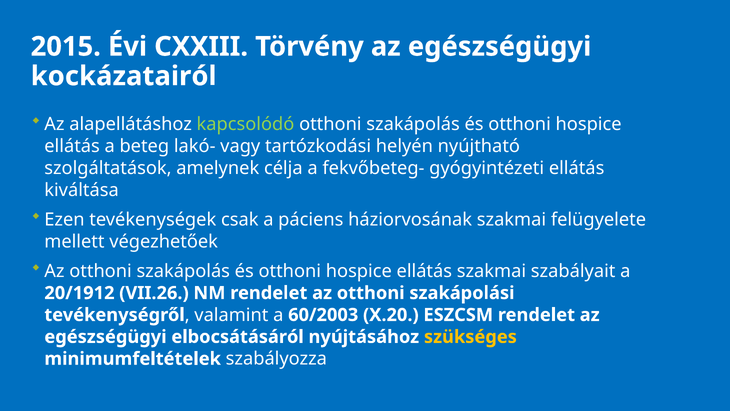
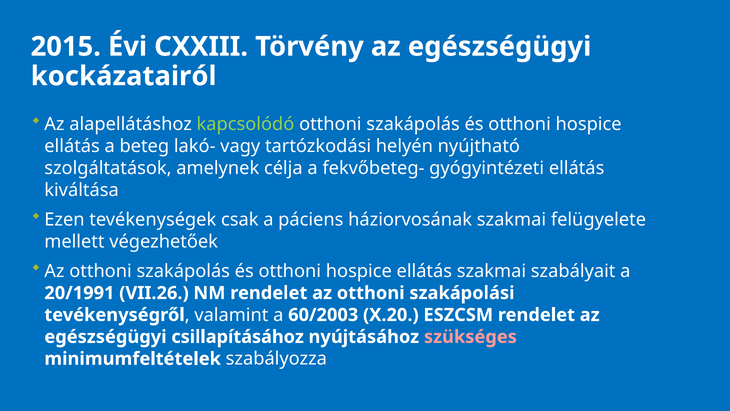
20/1912: 20/1912 -> 20/1991 (79, 293)
elbocsátásáról: elbocsátásáról -> csillapításához (238, 337)
szükséges colour: yellow -> pink (470, 337)
